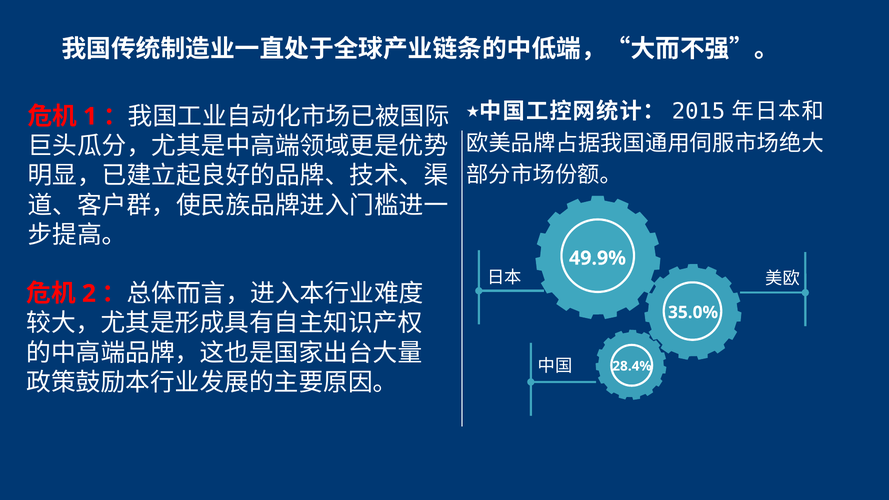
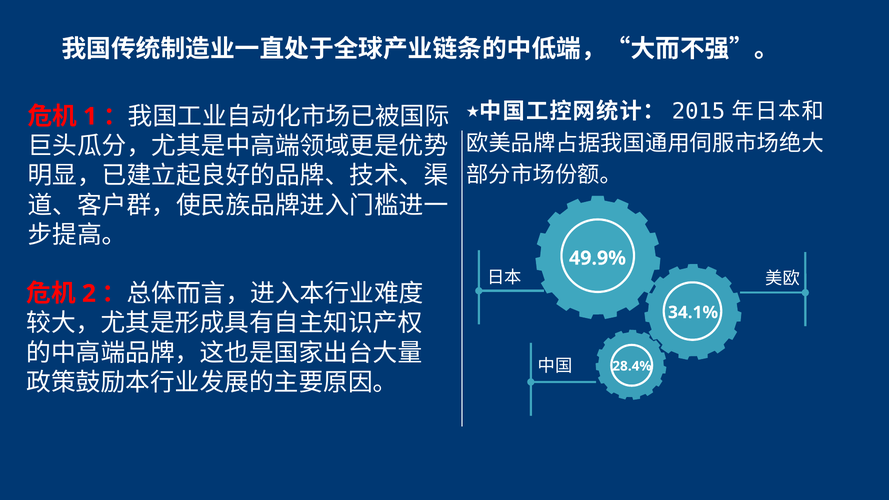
35.0%: 35.0% -> 34.1% (693, 312)
